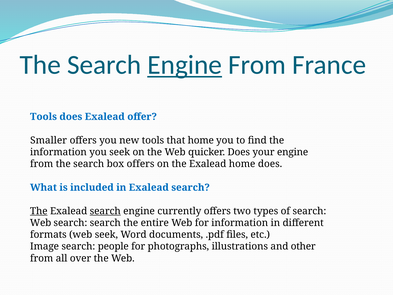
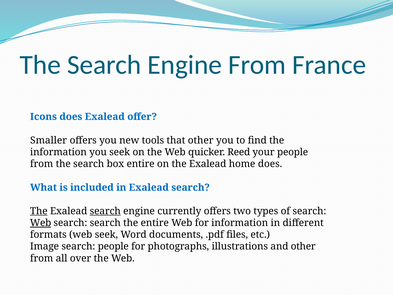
Engine underline: present -> none (185, 65)
Tools: Tools -> Icons (43, 117)
that home: home -> other (201, 140)
quicker Does: Does -> Reed (239, 152)
your engine: engine -> people (293, 152)
box offers: offers -> entire (141, 164)
Web underline: none -> present (41, 223)
